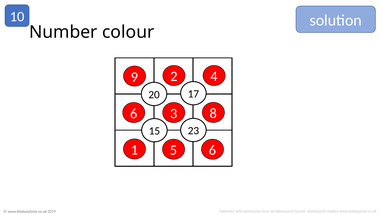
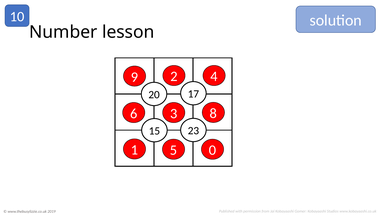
colour: colour -> lesson (128, 32)
1 6: 6 -> 0 (213, 150)
